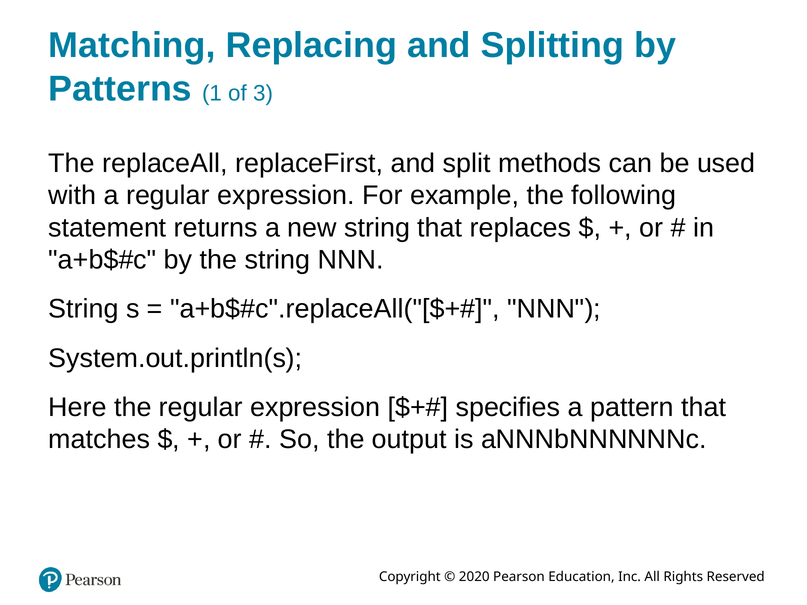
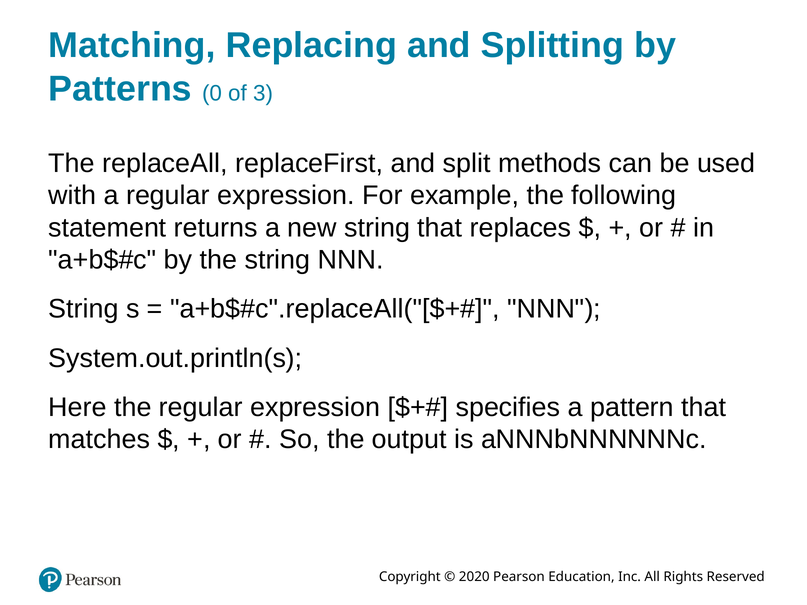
1: 1 -> 0 (212, 93)
